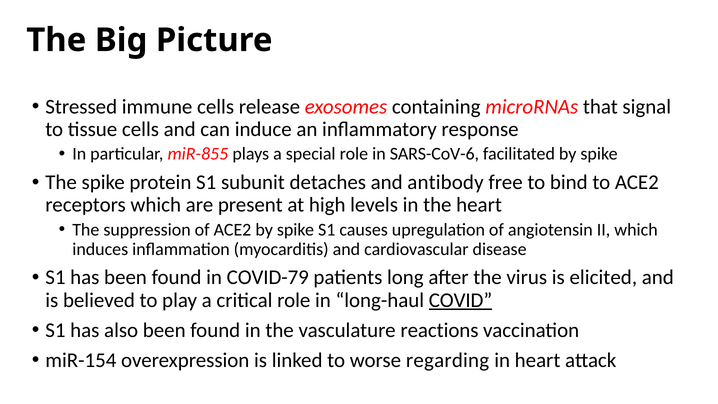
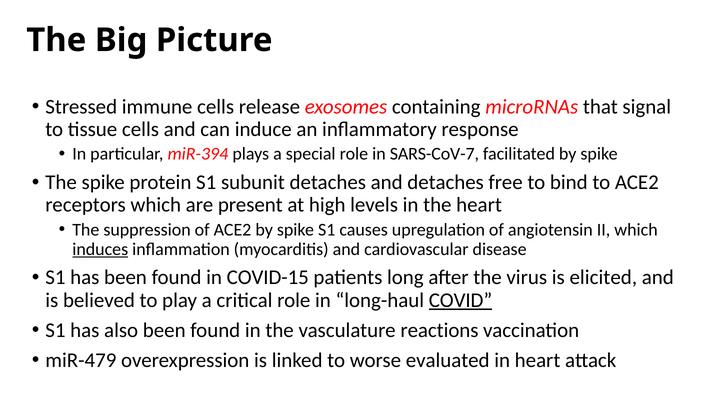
miR-855: miR-855 -> miR-394 (198, 154)
SARS-CoV-6: SARS-CoV-6 -> SARS-CoV-7 (434, 154)
and antibody: antibody -> detaches (446, 182)
induces underline: none -> present (100, 249)
COVID-79: COVID-79 -> COVID-15 (268, 277)
miR-154: miR-154 -> miR-479 (81, 360)
regarding: regarding -> evaluated (448, 360)
